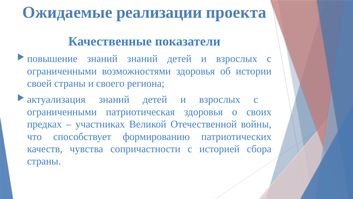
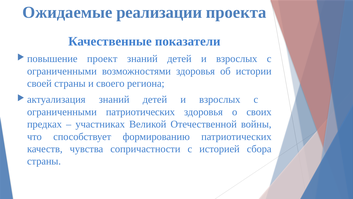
повышение знаний: знаний -> проект (102, 59)
ограниченными патриотическая: патриотическая -> патриотических (140, 112)
